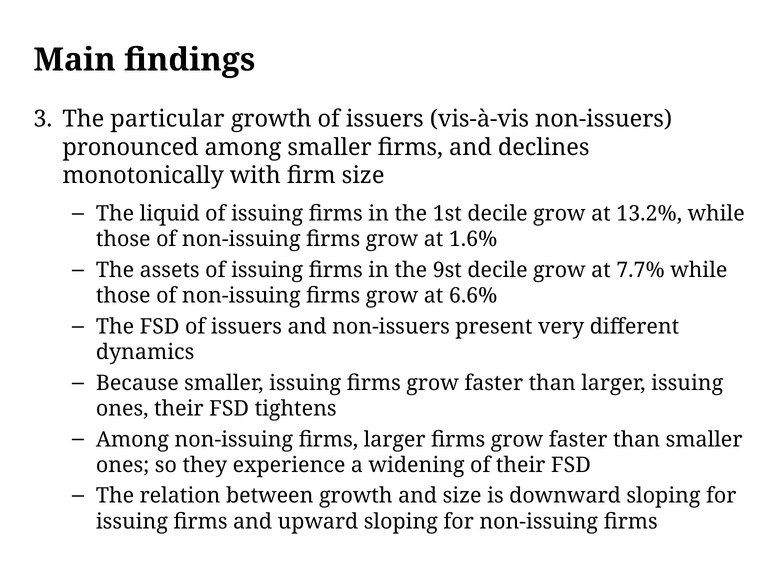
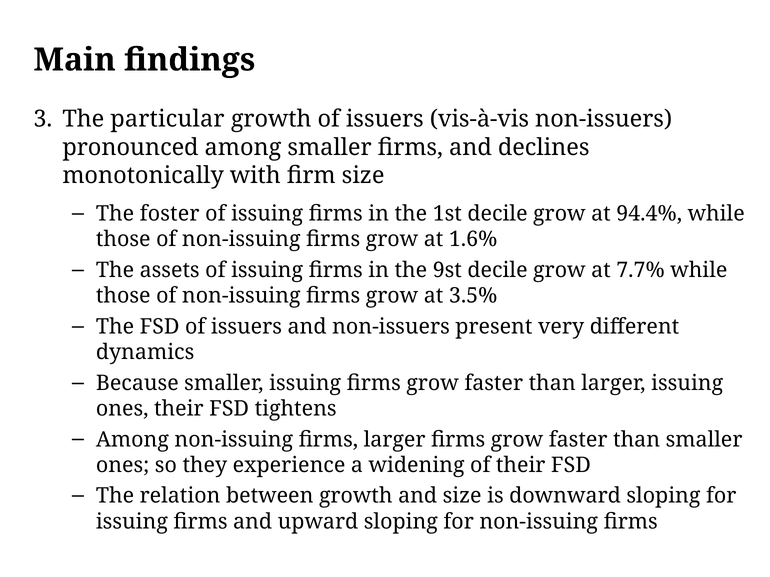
liquid: liquid -> foster (170, 214)
13.2%: 13.2% -> 94.4% (649, 214)
6.6%: 6.6% -> 3.5% (473, 296)
